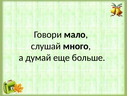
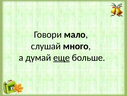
еще underline: none -> present (61, 57)
